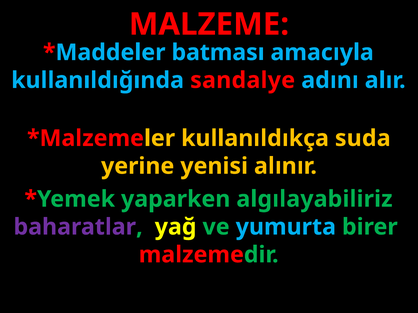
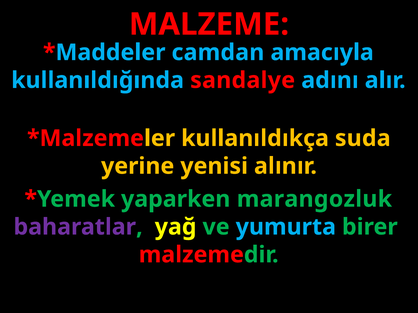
batması: batması -> camdan (218, 53)
algılayabiliriz: algılayabiliriz -> marangozluk (314, 199)
